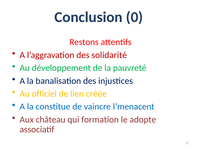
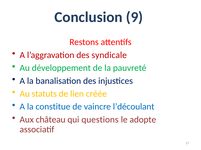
0: 0 -> 9 (135, 17)
solidarité: solidarité -> syndicale (109, 55)
officiel: officiel -> statuts (44, 94)
l’menacent: l’menacent -> l’découlant (134, 107)
formation: formation -> questions (100, 120)
